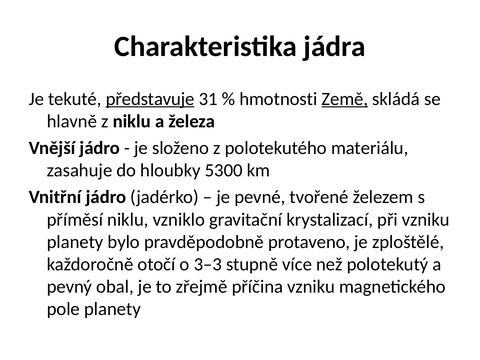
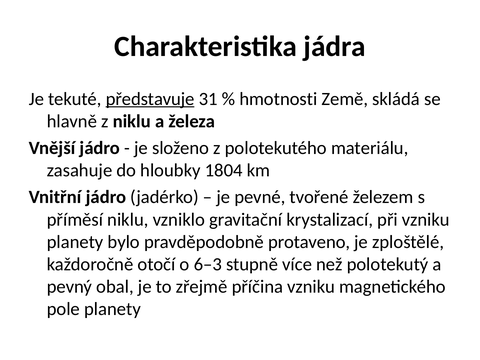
Země underline: present -> none (345, 99)
5300: 5300 -> 1804 (224, 170)
3–3: 3–3 -> 6–3 (208, 264)
